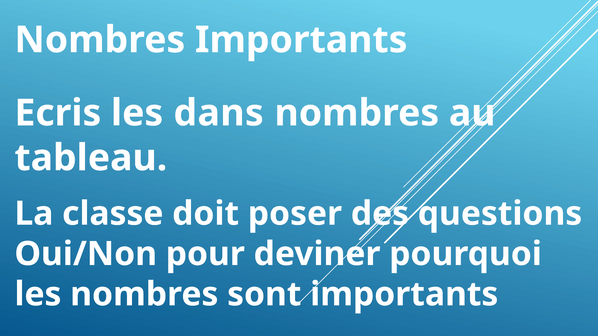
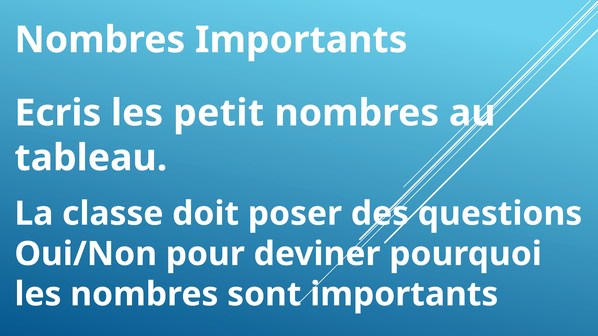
dans: dans -> petit (219, 113)
